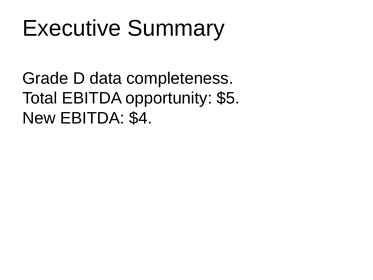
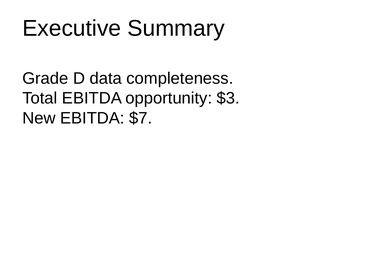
$5: $5 -> $3 (228, 98)
$4: $4 -> $7 (141, 118)
